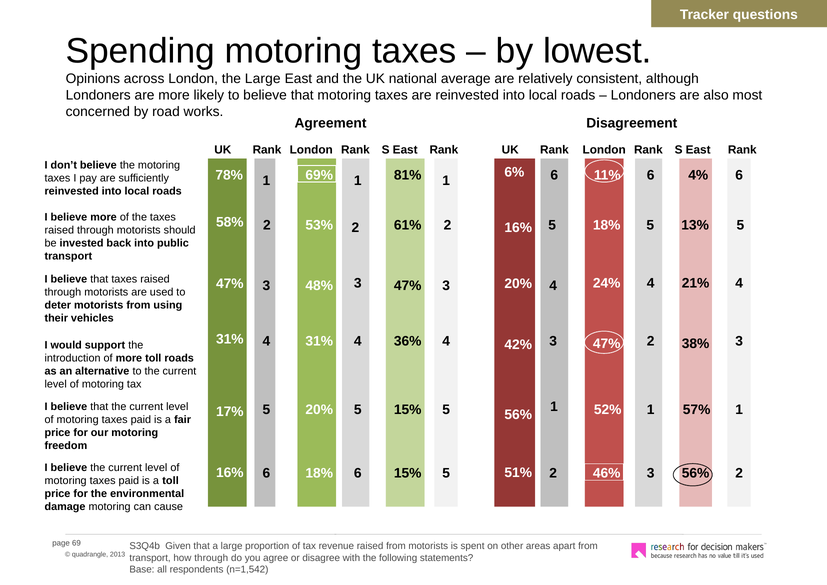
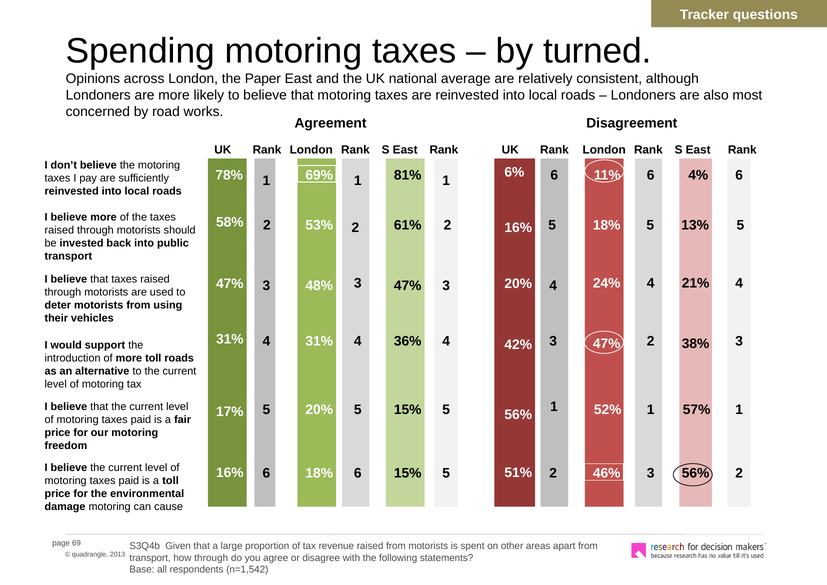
lowest: lowest -> turned (597, 51)
the Large: Large -> Paper (263, 79)
